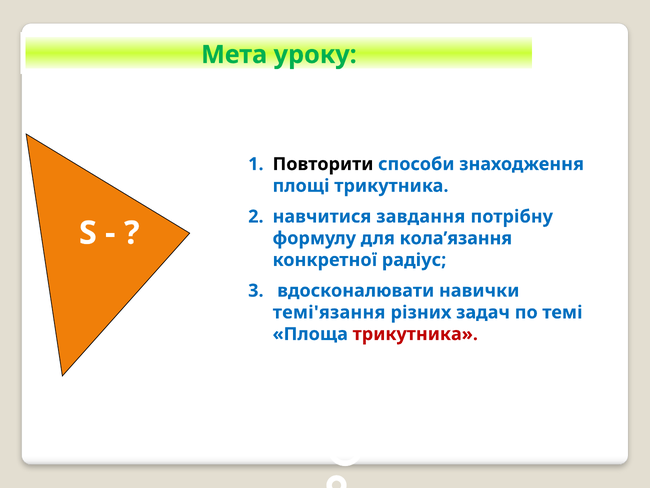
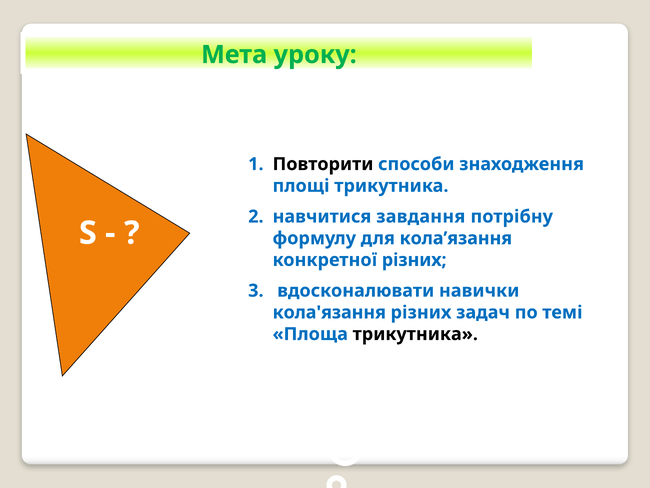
конкретної радіус: радіус -> різних (414, 260)
темі'язання: темі'язання -> кола'язання (329, 312)
трикутника colour: red -> black (415, 334)
